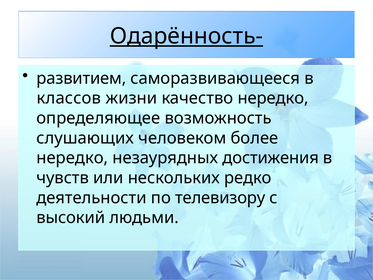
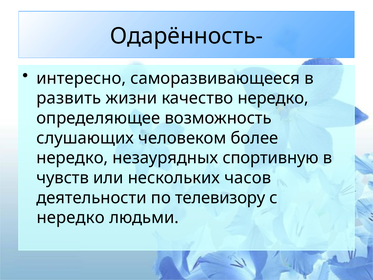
Одарённость- underline: present -> none (186, 36)
развитием: развитием -> интересно (81, 78)
классов: классов -> развить (69, 98)
достижения: достижения -> спортивную (271, 158)
редко: редко -> часов (248, 178)
высокий: высокий -> нередко (71, 218)
